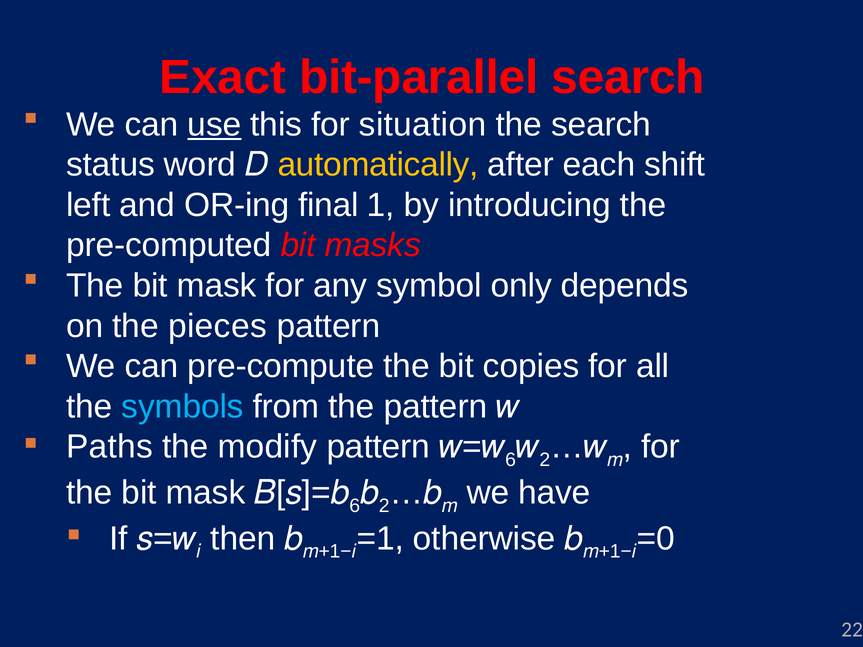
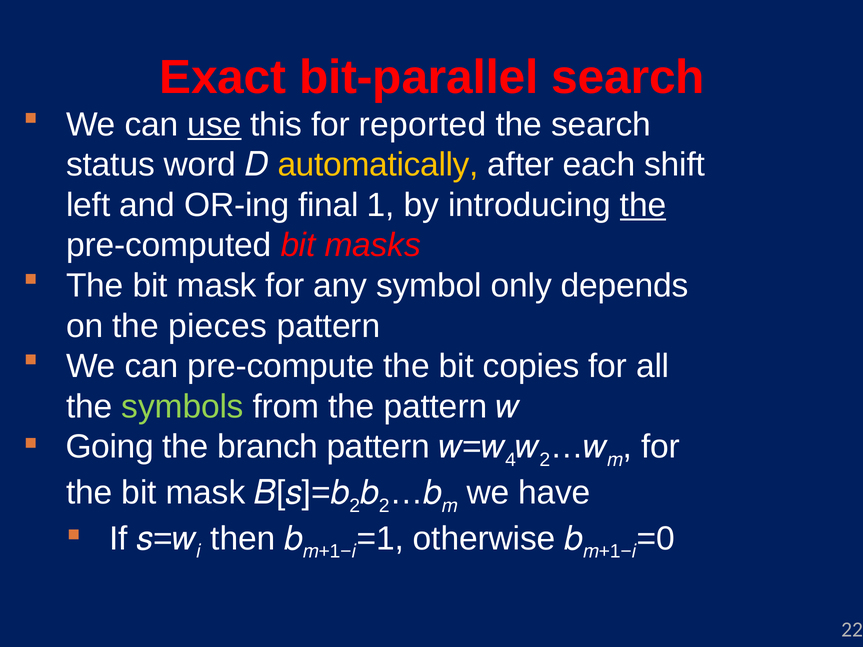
situation: situation -> reported (423, 125)
the underline: none -> present (643, 205)
symbols colour: light blue -> light green (183, 407)
Paths: Paths -> Going (110, 447)
modify: modify -> branch (268, 447)
𝑤 6: 6 -> 4 (511, 460)
6: 6 -> 2 (355, 506)
